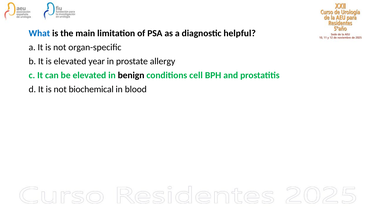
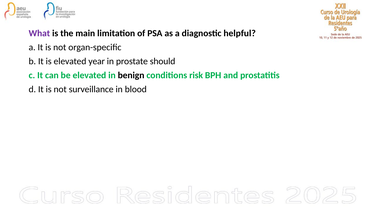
What colour: blue -> purple (39, 33)
allergy: allergy -> should (163, 61)
cell: cell -> risk (196, 76)
biochemical: biochemical -> surveillance (91, 90)
